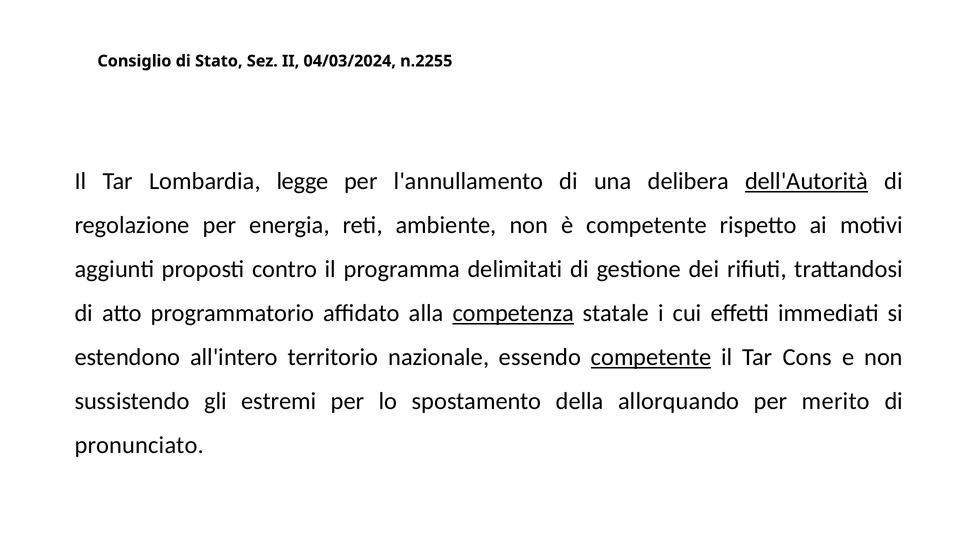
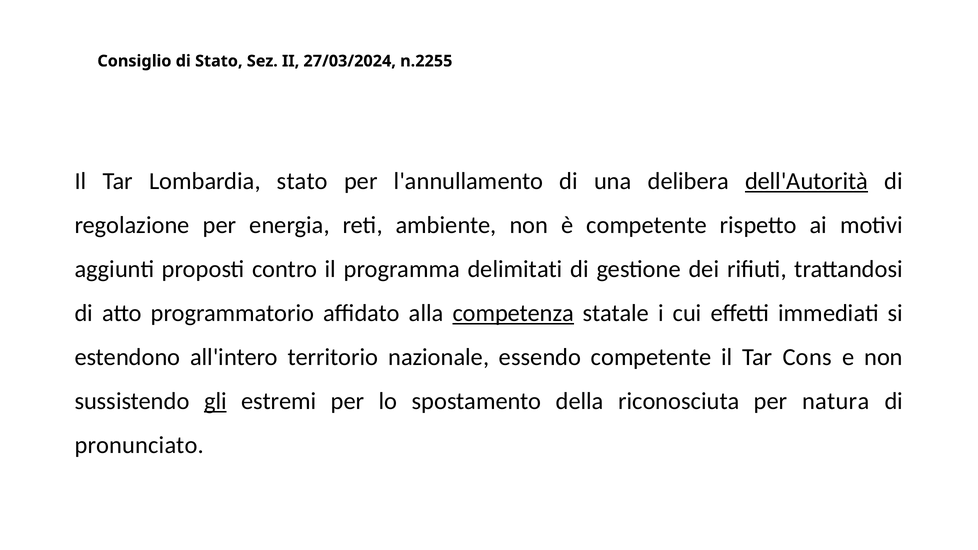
04/03/2024: 04/03/2024 -> 27/03/2024 (350, 61)
Lombardia legge: legge -> stato (302, 181)
competente underline: present -> none (651, 357)
gli underline: none -> present (215, 401)
allorquando: allorquando -> riconosciuta (679, 401)
merito: merito -> natura (836, 401)
